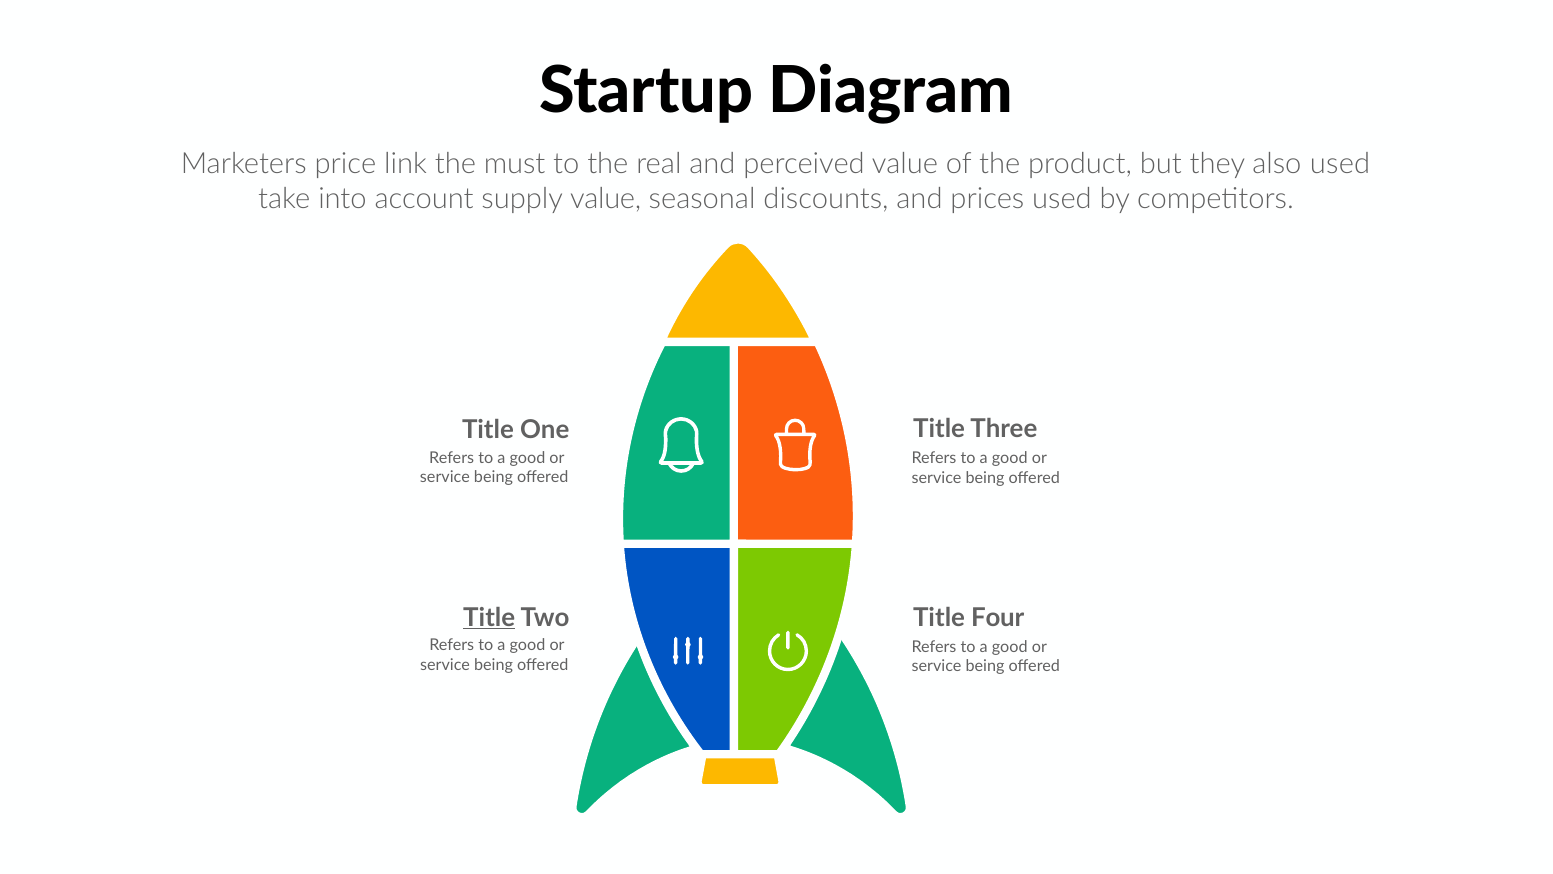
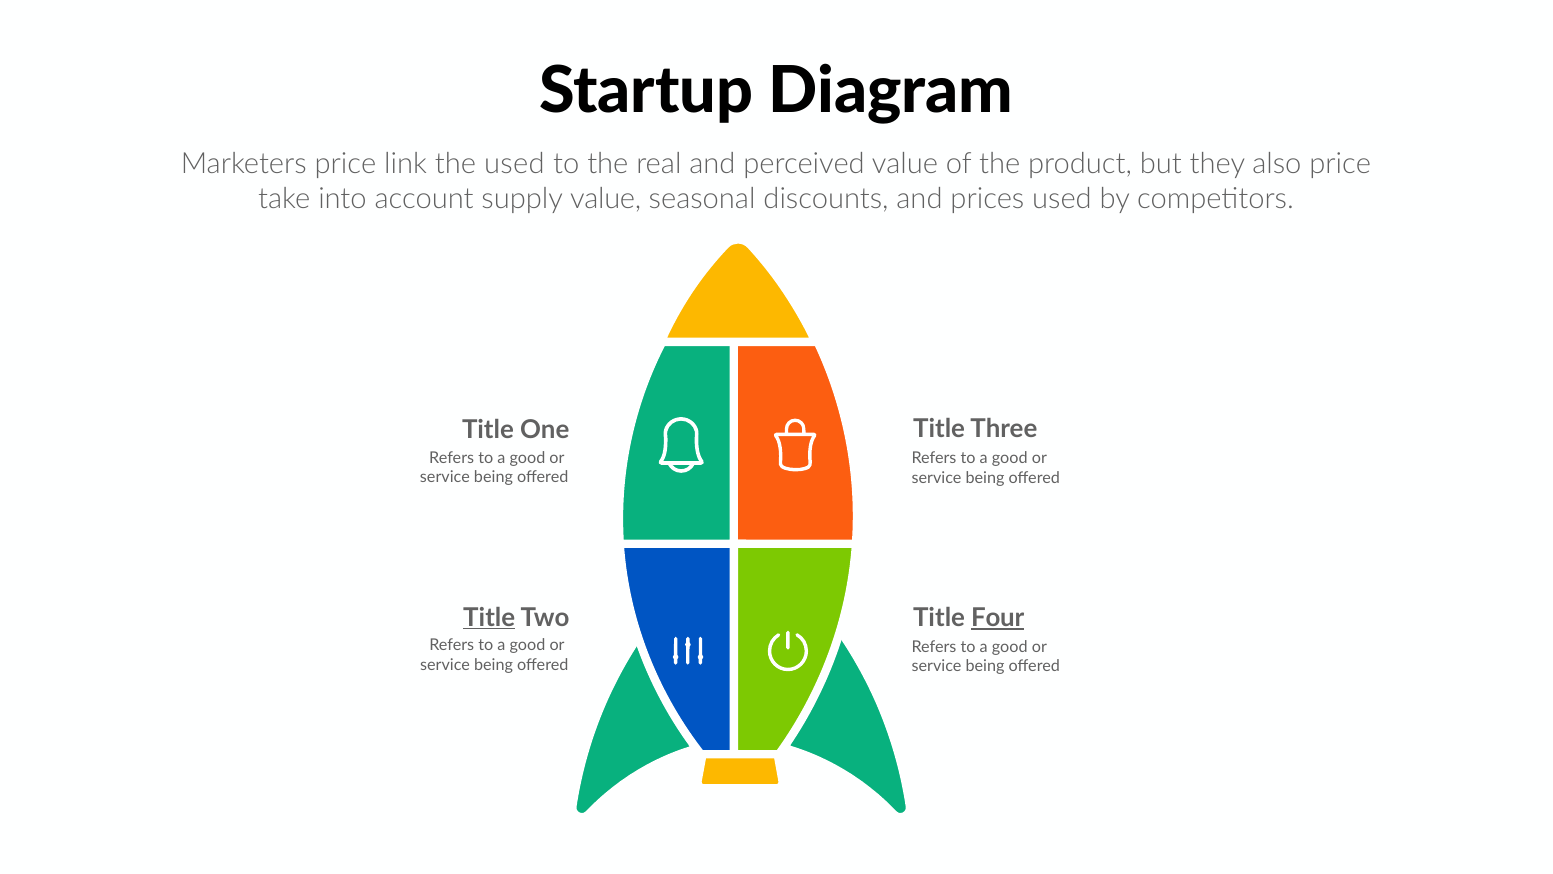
the must: must -> used (514, 164)
also used: used -> price (1340, 164)
Four underline: none -> present (998, 618)
